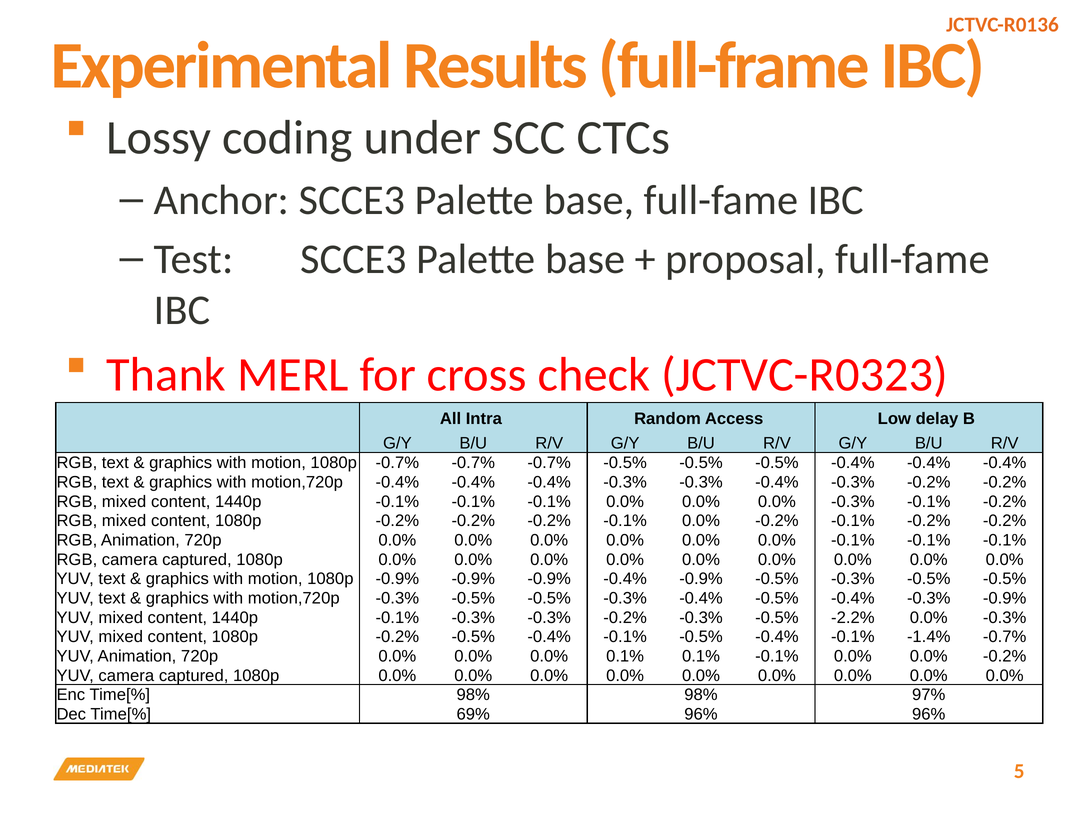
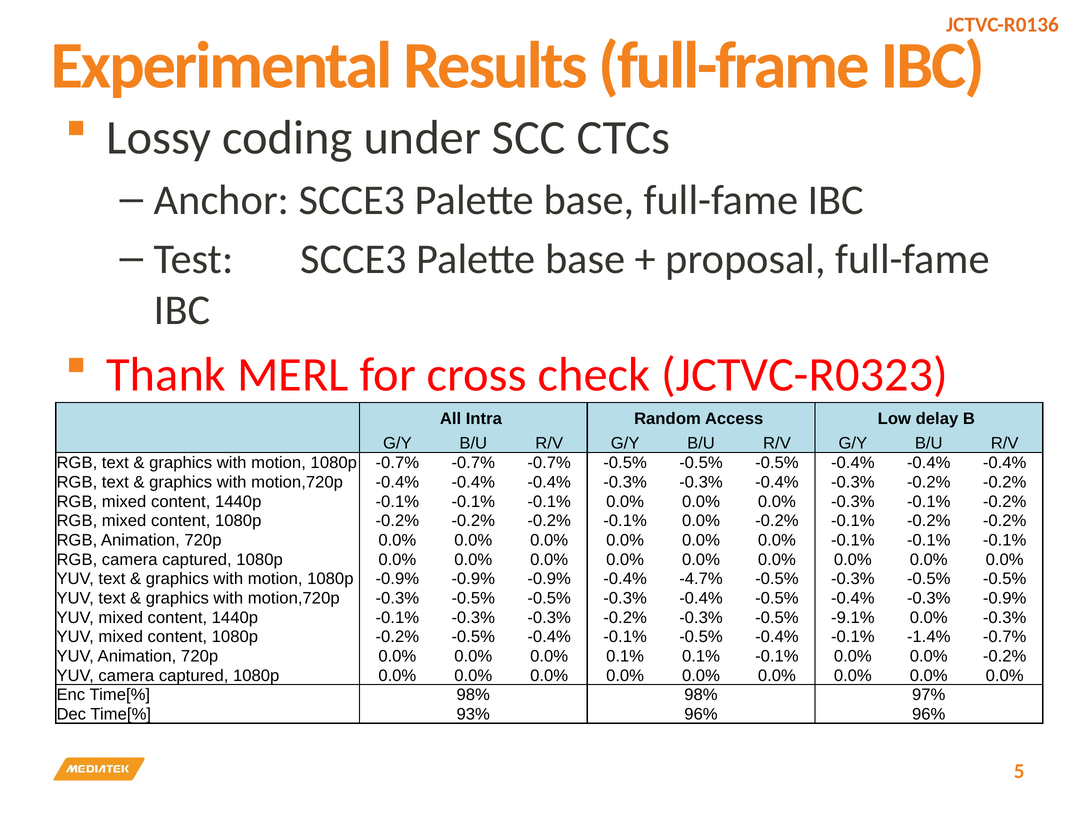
-0.4% -0.9%: -0.9% -> -4.7% (701, 579)
-2.2%: -2.2% -> -9.1% (853, 618)
69%: 69% -> 93% (473, 715)
